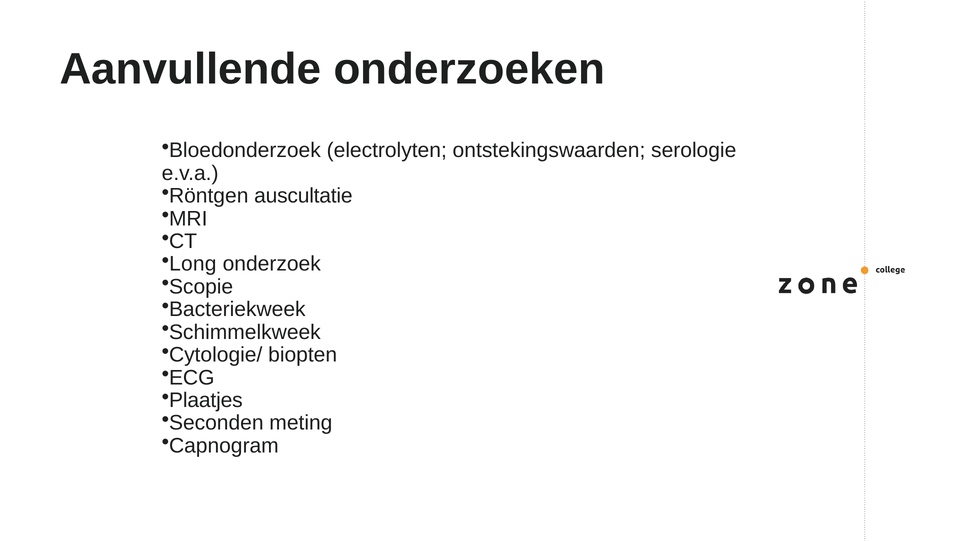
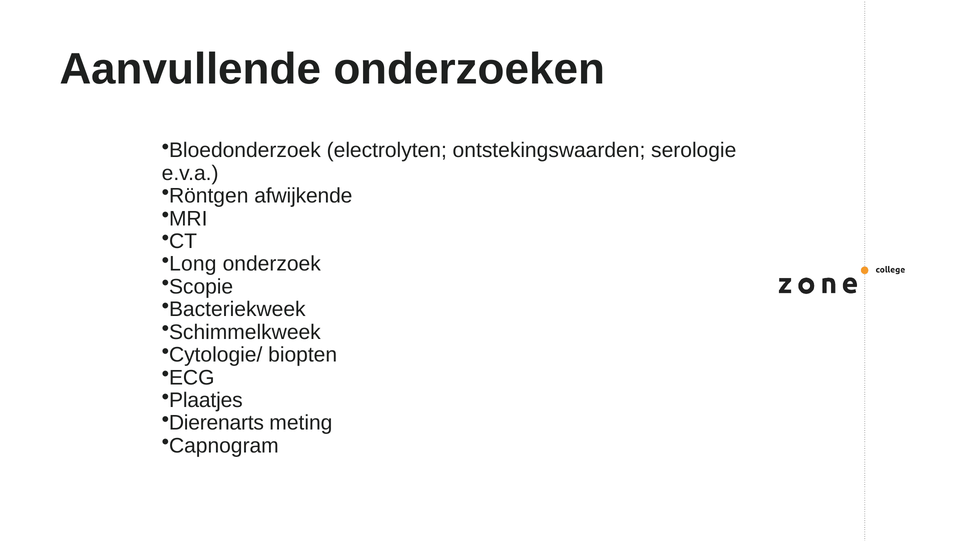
auscultatie: auscultatie -> afwijkende (303, 196)
Seconden: Seconden -> Dierenarts (216, 423)
